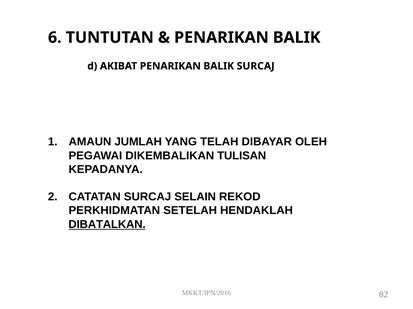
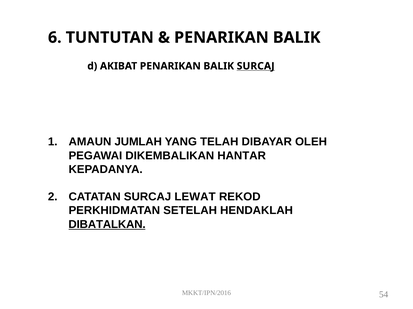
SURCAJ underline: none -> present (256, 66)
TULISAN: TULISAN -> HANTAR (242, 156)
SELAIN: SELAIN -> LEWAT (195, 197)
82: 82 -> 54 (384, 295)
